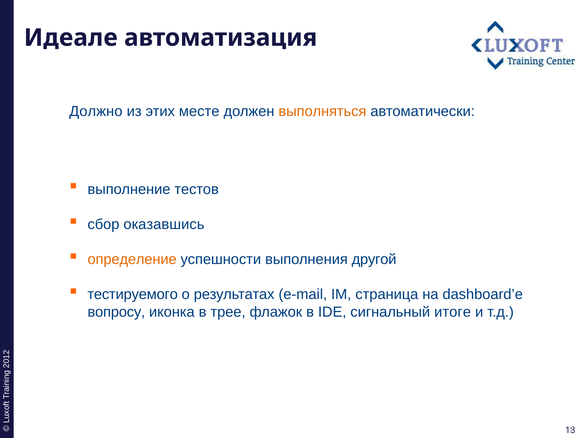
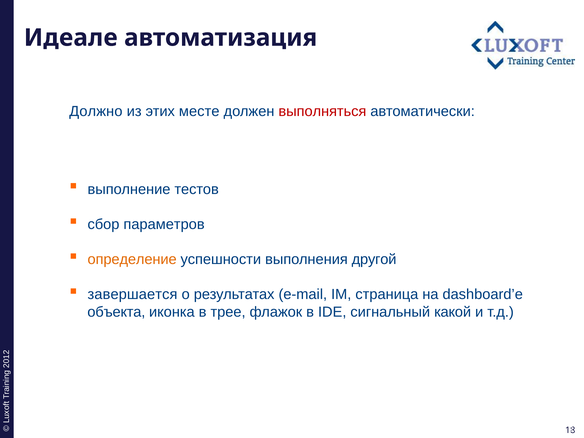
выполняться colour: orange -> red (322, 111)
оказавшись: оказавшись -> параметров (164, 224)
тестируемого: тестируемого -> завершается (133, 294)
вопросу: вопросу -> объекта (116, 312)
итоге: итоге -> какой (453, 312)
